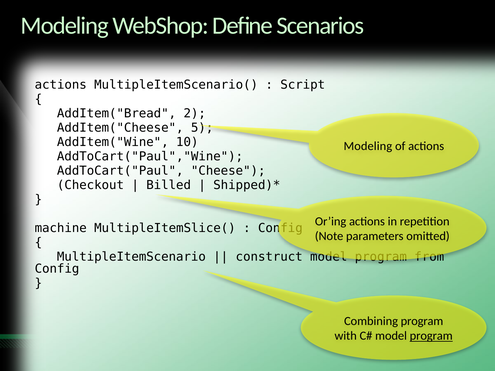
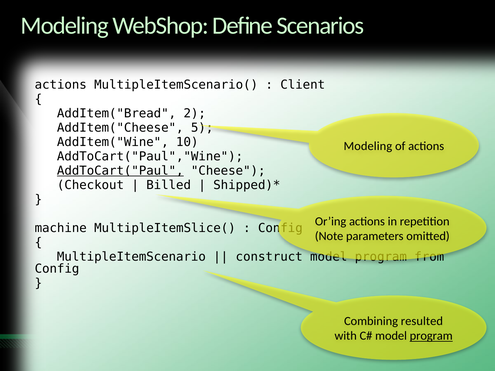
Script: Script -> Client (303, 85)
AddToCart("Paul underline: none -> present (120, 171)
Combining program: program -> resulted (422, 321)
